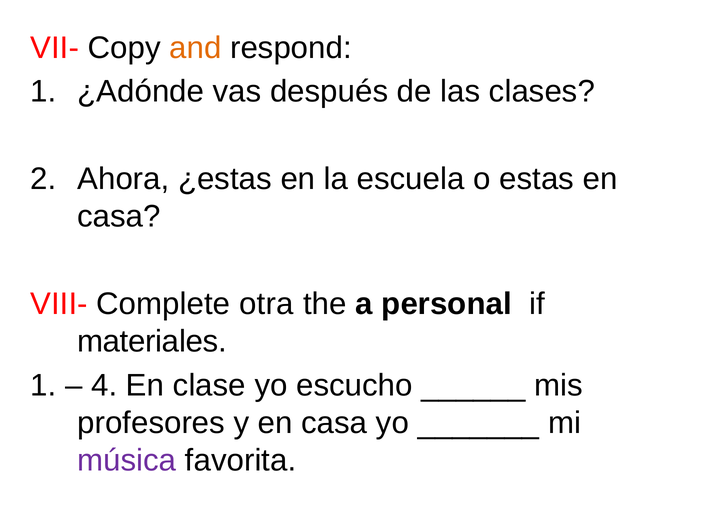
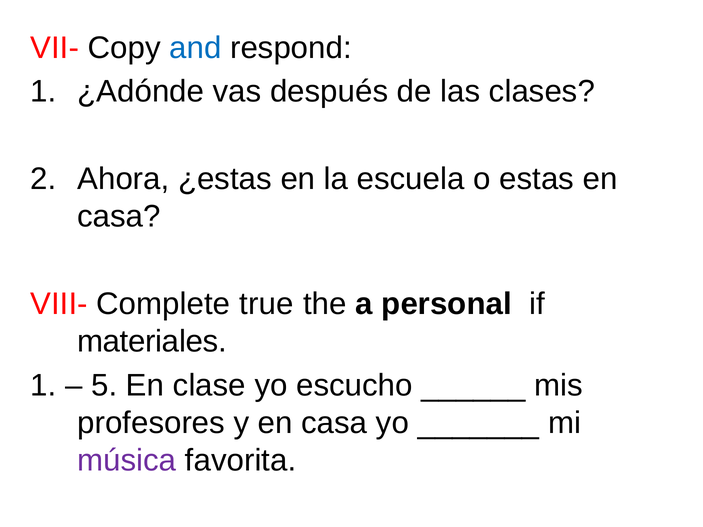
and colour: orange -> blue (195, 48)
otra: otra -> true (266, 304)
4: 4 -> 5 (104, 385)
